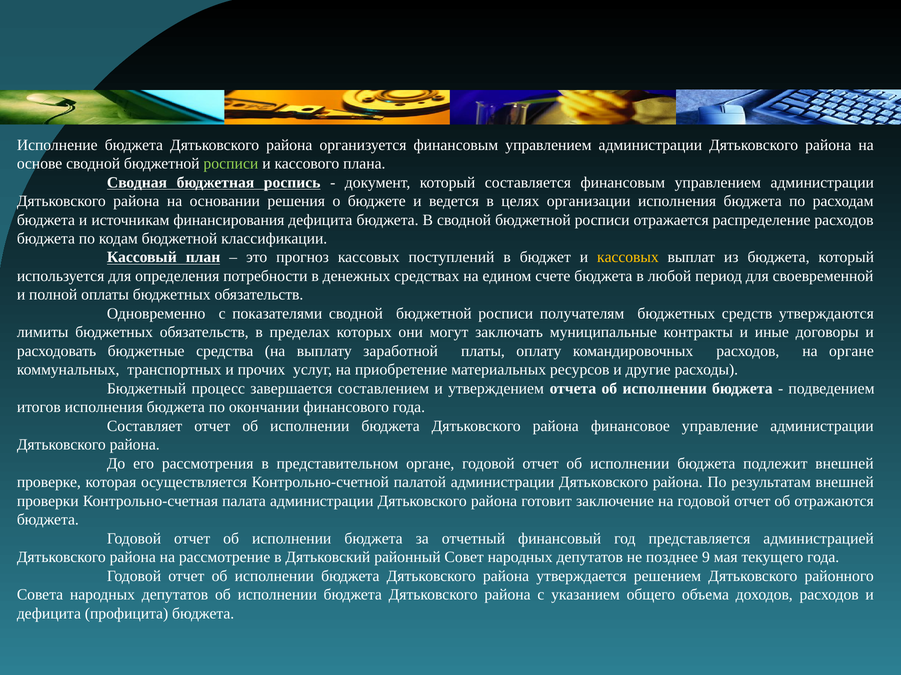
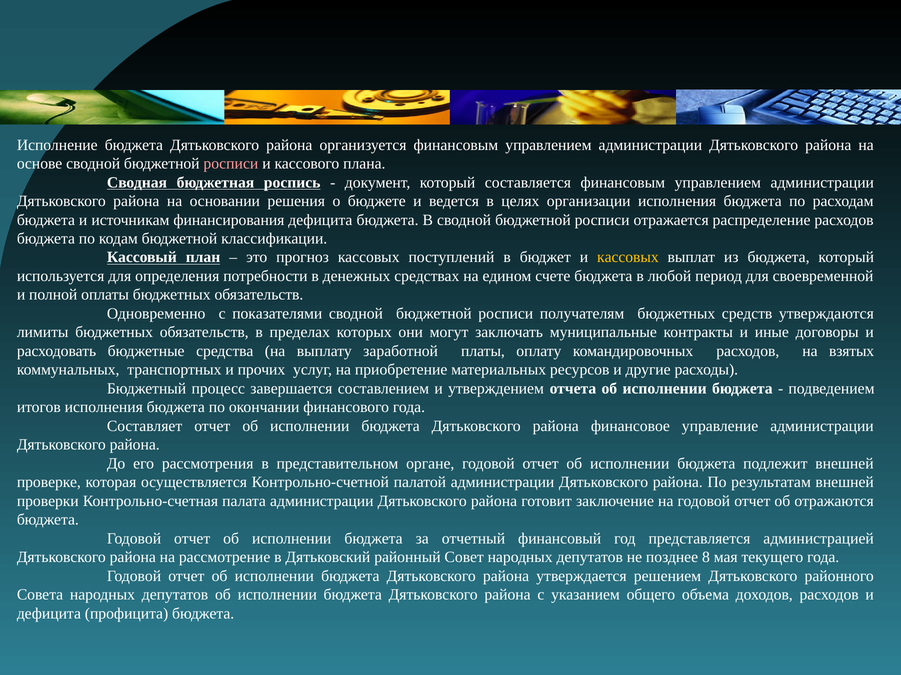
росписи colour: light green -> pink (231, 164)
на органе: органе -> взятых (852, 351)
9: 9 -> 8 (706, 558)
